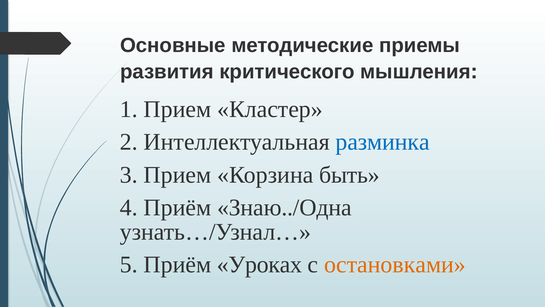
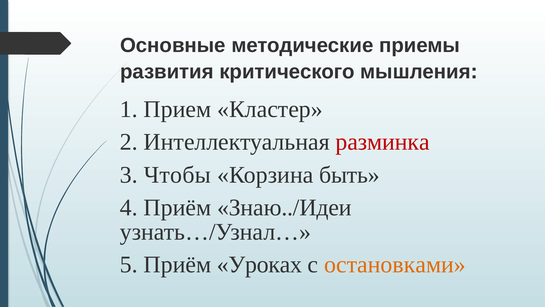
разминка colour: blue -> red (383, 142)
3 Прием: Прием -> Чтобы (177, 175)
Знаю../Одна: Знаю../Одна -> Знаю../Идеи (284, 207)
